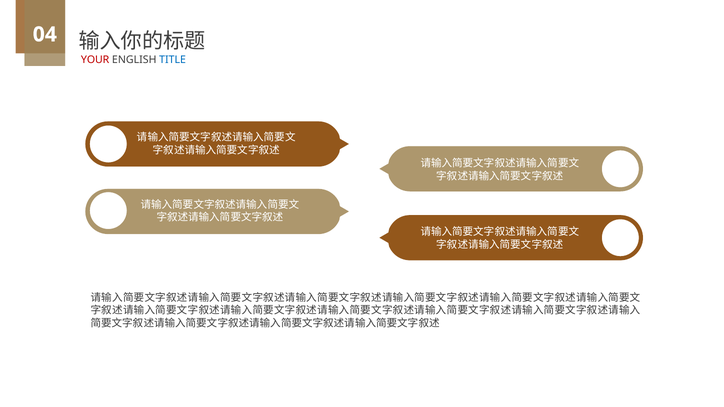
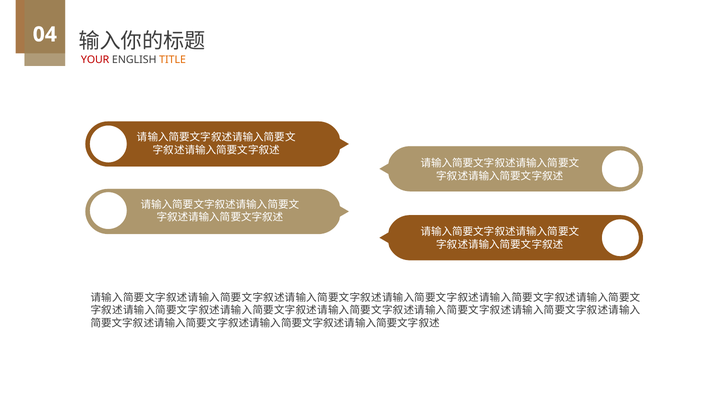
TITLE colour: blue -> orange (173, 60)
